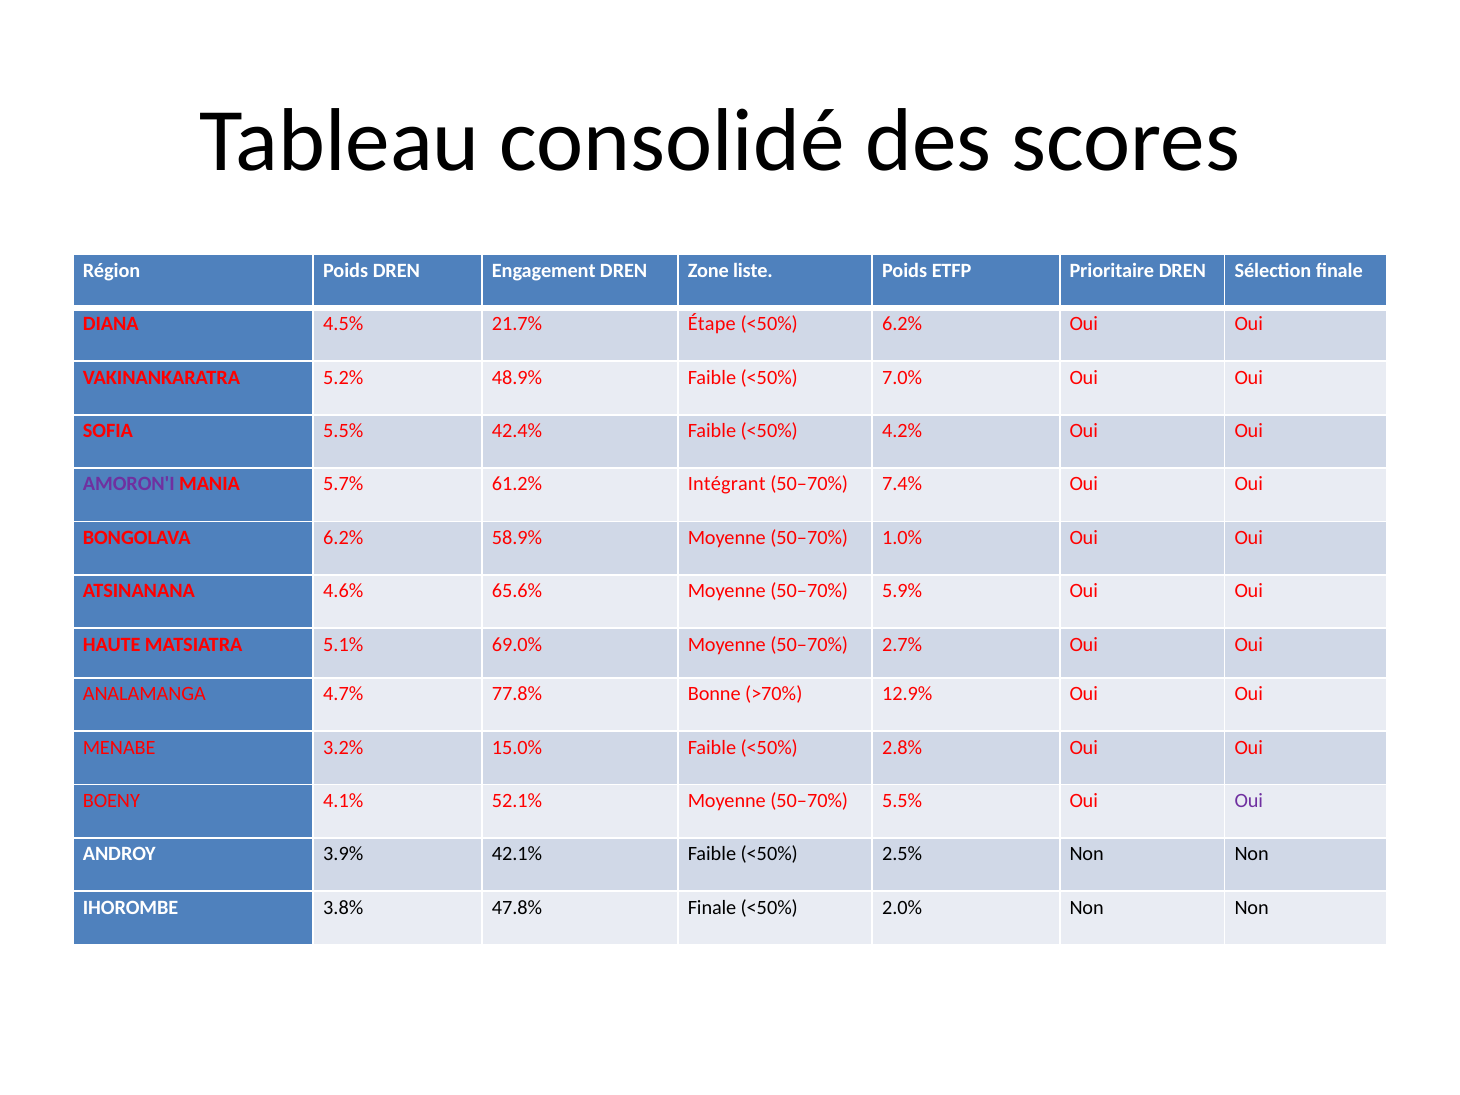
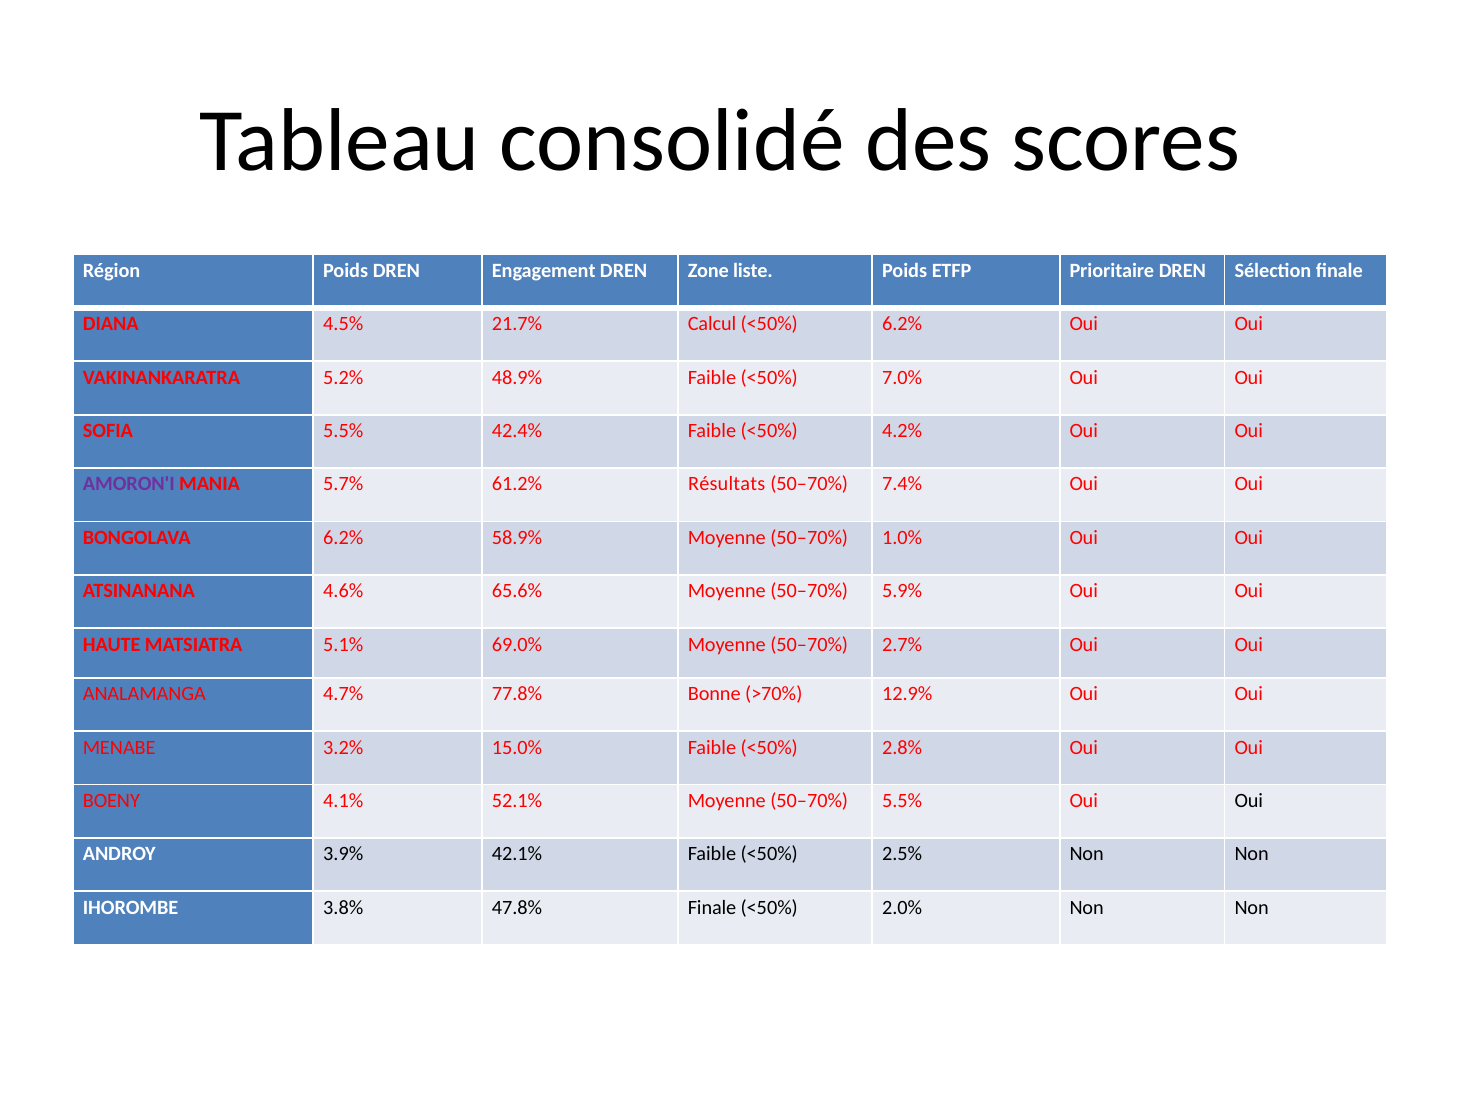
Étape: Étape -> Calcul (712, 324)
Intégrant: Intégrant -> Résultats (727, 484)
Oui colour: purple -> black (1249, 801)
